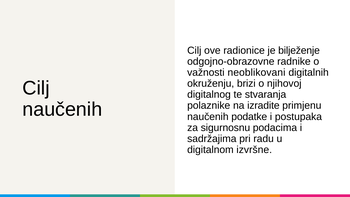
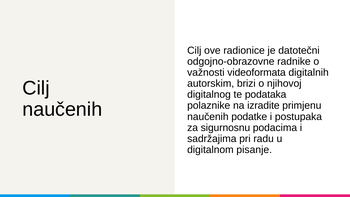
bilježenje: bilježenje -> datotečni (299, 50)
neoblikovani: neoblikovani -> videoformata (257, 72)
okruženju: okruženju -> autorskim (211, 84)
stvaranja: stvaranja -> podataka (266, 95)
izvršne: izvršne -> pisanje (254, 150)
